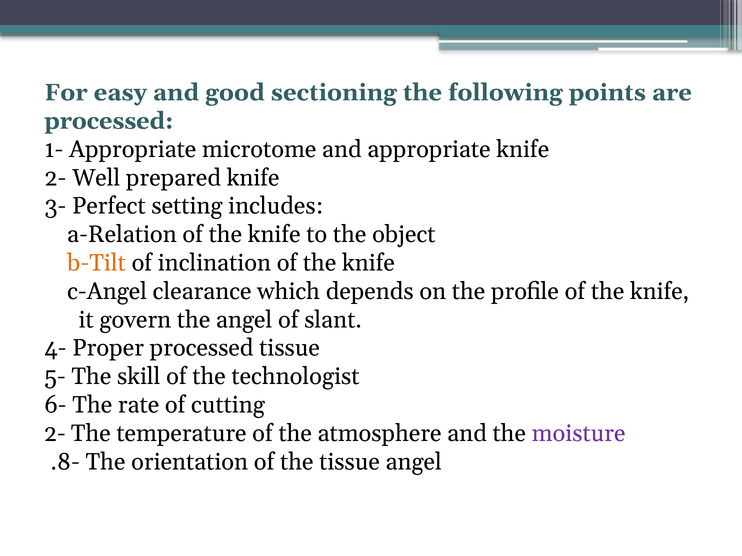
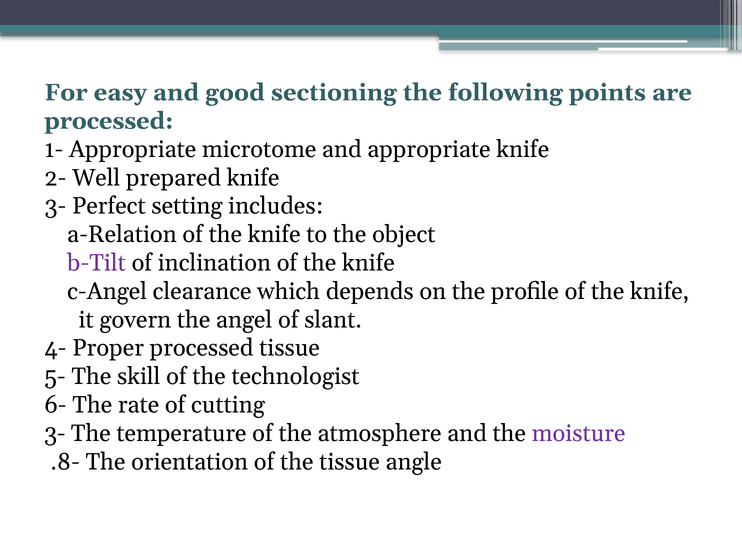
b-Tilt colour: orange -> purple (97, 263)
2-: 2- -> 3- (55, 434)
tissue angel: angel -> angle (414, 462)
